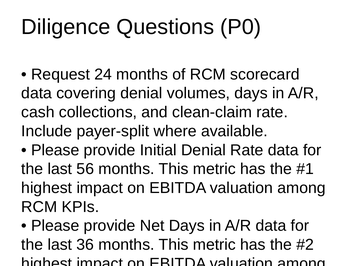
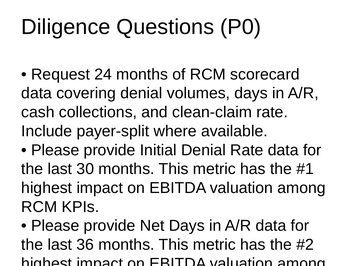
56: 56 -> 30 (85, 169)
